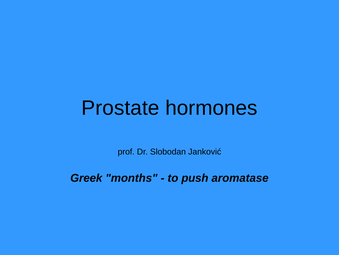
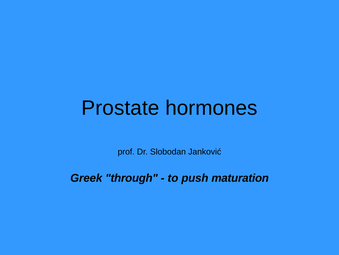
months: months -> through (132, 178)
aromatase: aromatase -> maturation (240, 178)
